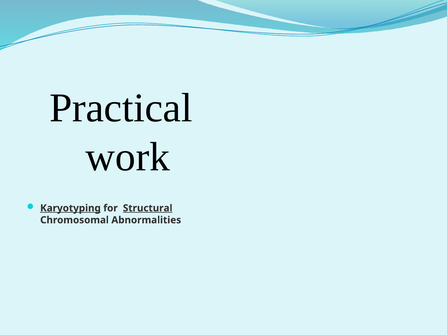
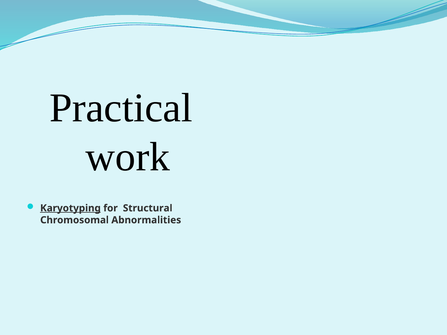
Structural underline: present -> none (148, 208)
